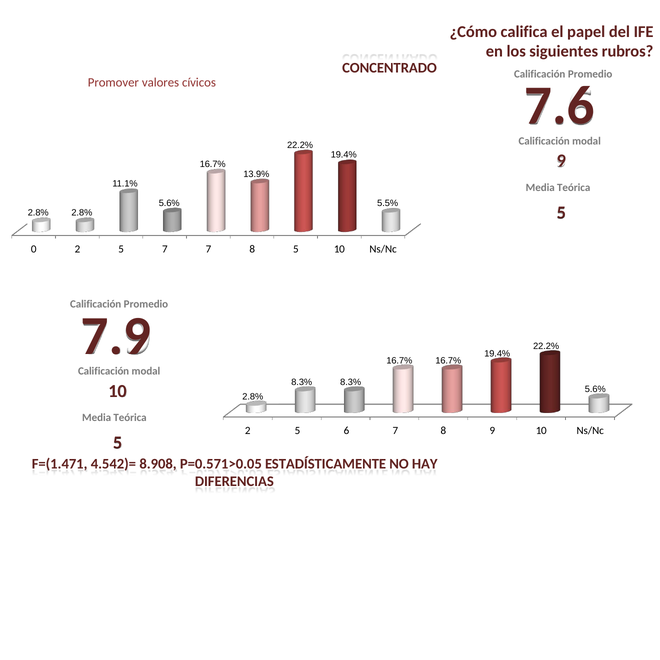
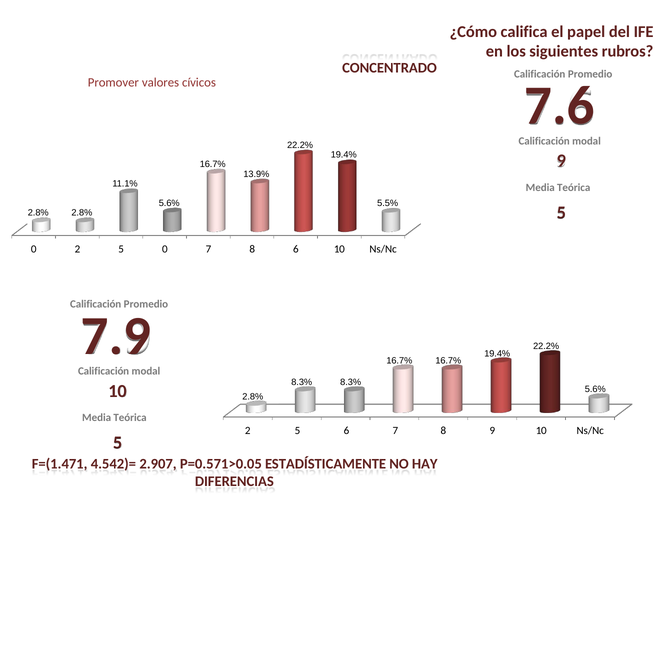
5 7: 7 -> 0 (165, 249)
8 5: 5 -> 6 (296, 249)
8.908: 8.908 -> 2.907 (158, 464)
